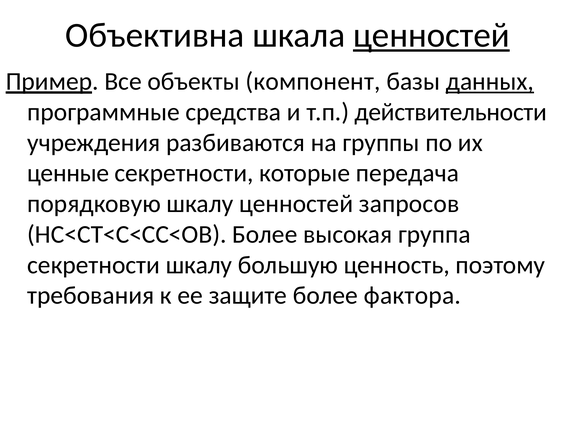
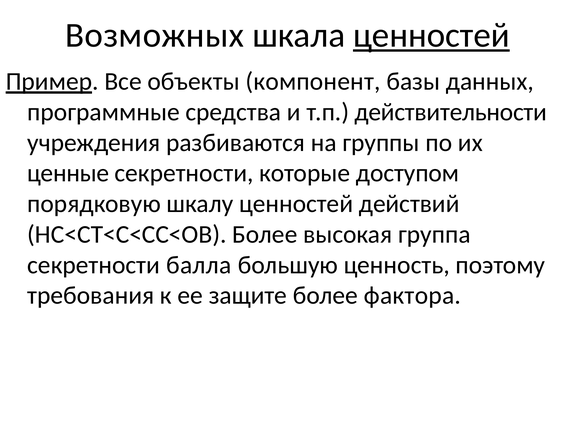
Объективна: Объективна -> Возможных (155, 35)
данных underline: present -> none (490, 82)
передача: передача -> доступом (408, 173)
запросов: запросов -> действий (409, 204)
секретности шкалу: шкалу -> балла (199, 265)
